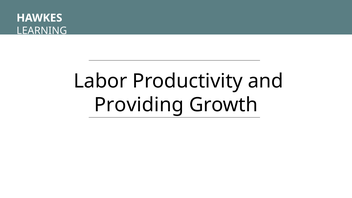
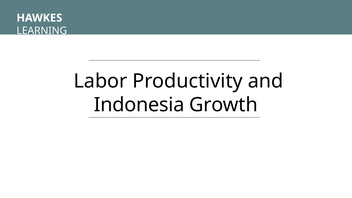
Providing: Providing -> Indonesia (139, 105)
